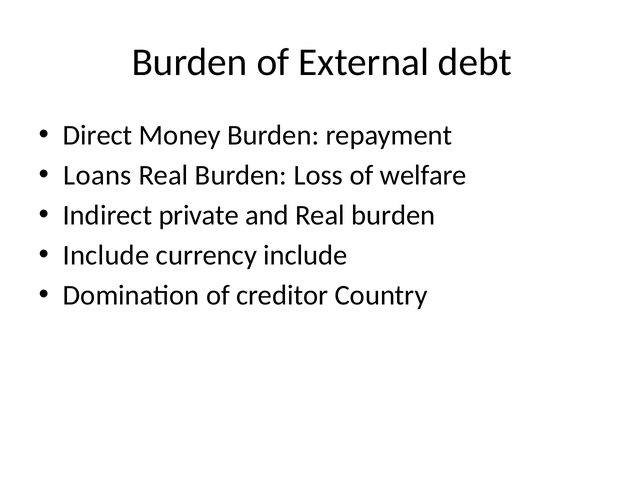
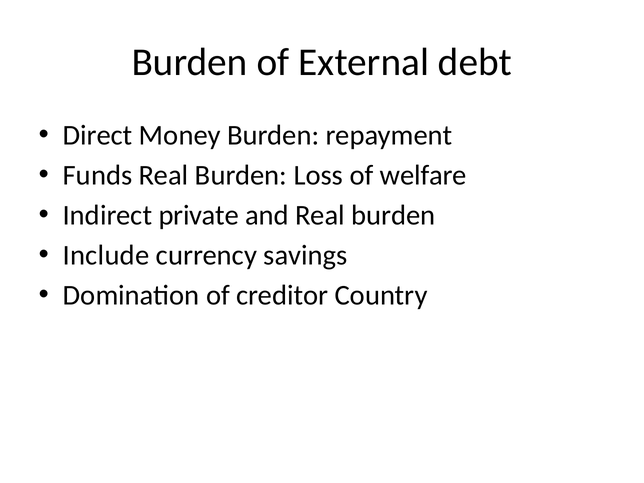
Loans: Loans -> Funds (98, 175)
currency include: include -> savings (305, 255)
